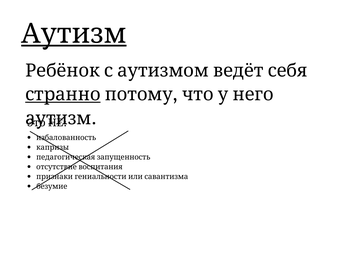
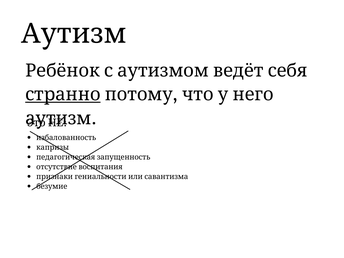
Аутизм underline: present -> none (74, 34)
